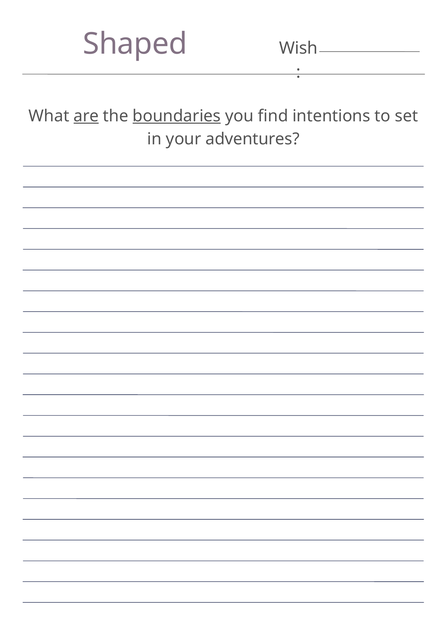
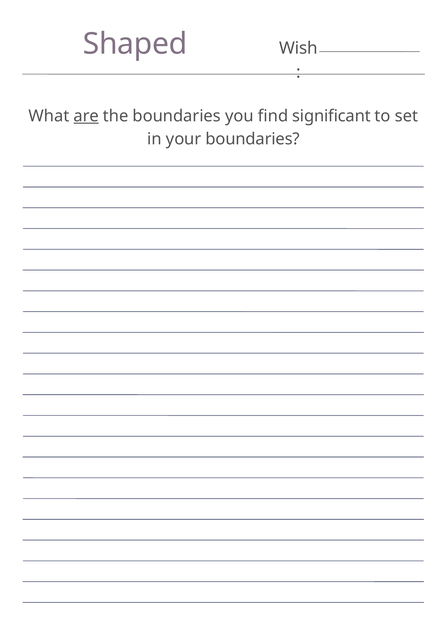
boundaries underline: present -> none (177, 116)
intentions: intentions -> significant (331, 116)
your adventures: adventures -> boundaries (253, 139)
